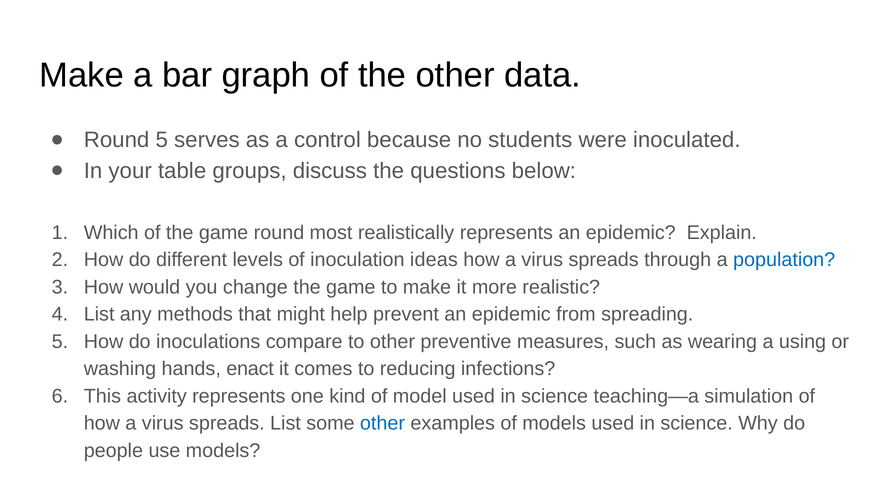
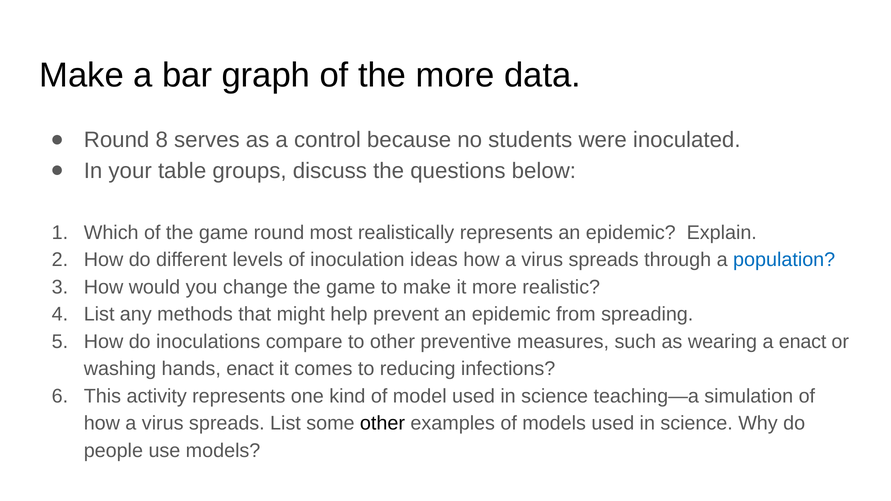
the other: other -> more (455, 75)
Round 5: 5 -> 8 (162, 140)
a using: using -> enact (803, 342)
other colour: blue -> black (383, 424)
